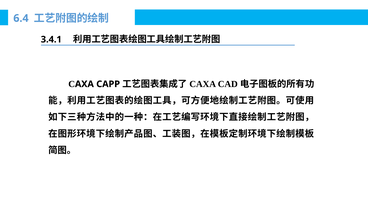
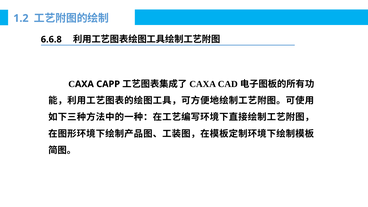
6.4: 6.4 -> 1.2 (21, 18)
3.4.1: 3.4.1 -> 6.6.8 (51, 39)
